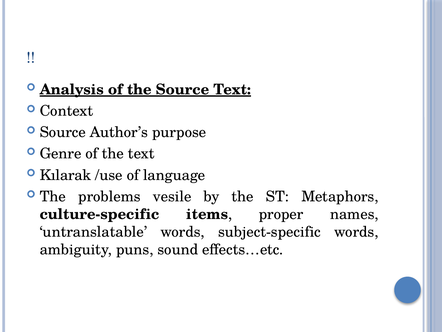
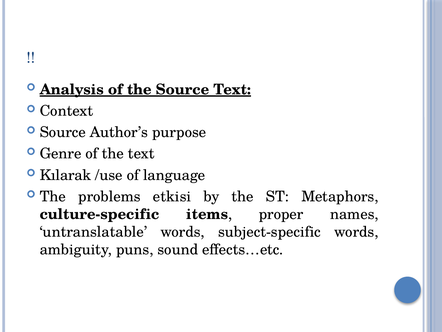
vesile: vesile -> etkisi (172, 196)
